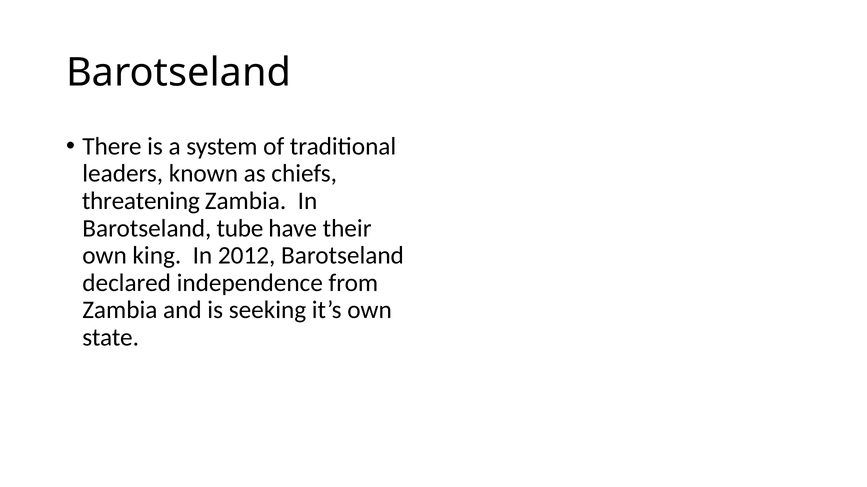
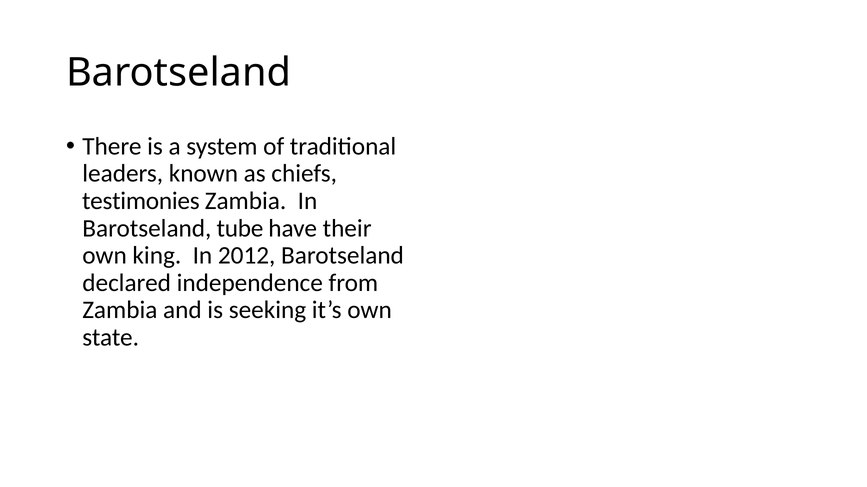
threatening: threatening -> testimonies (141, 201)
